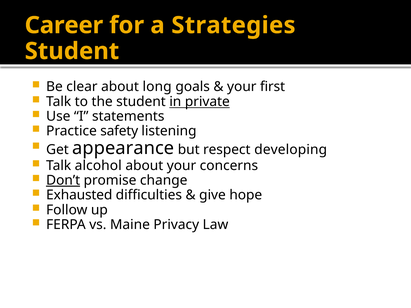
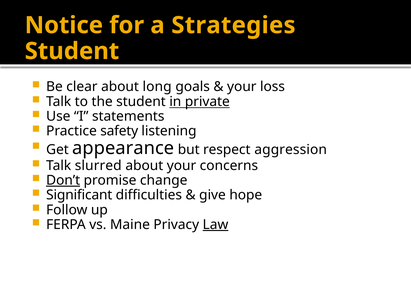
Career: Career -> Notice (64, 25)
first: first -> loss (272, 87)
developing: developing -> aggression (291, 150)
alcohol: alcohol -> slurred (98, 166)
Exhausted: Exhausted -> Significant (79, 195)
Law underline: none -> present (215, 225)
